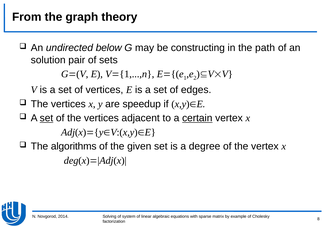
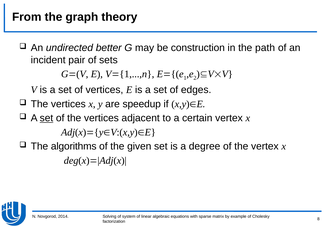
below: below -> better (109, 48)
constructing: constructing -> construction (198, 48)
solution: solution -> incident (48, 60)
certain underline: present -> none (197, 118)
